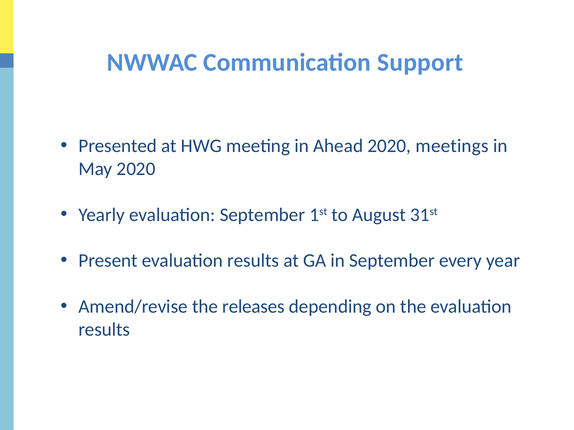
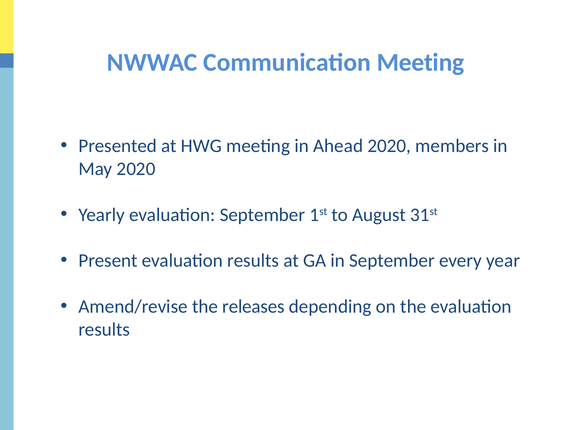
Communication Support: Support -> Meeting (420, 62)
meetings: meetings -> members (452, 146)
